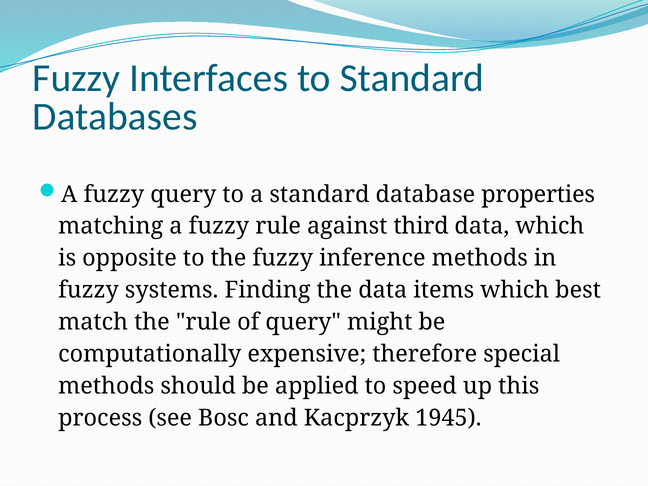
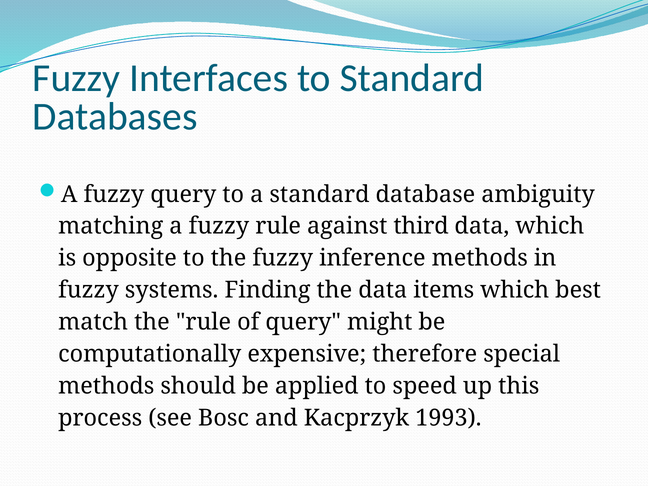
properties: properties -> ambiguity (538, 194)
1945: 1945 -> 1993 (448, 418)
